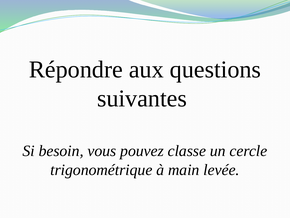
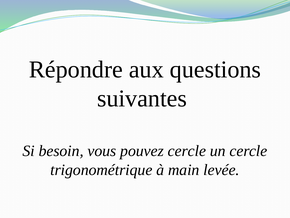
pouvez classe: classe -> cercle (187, 151)
